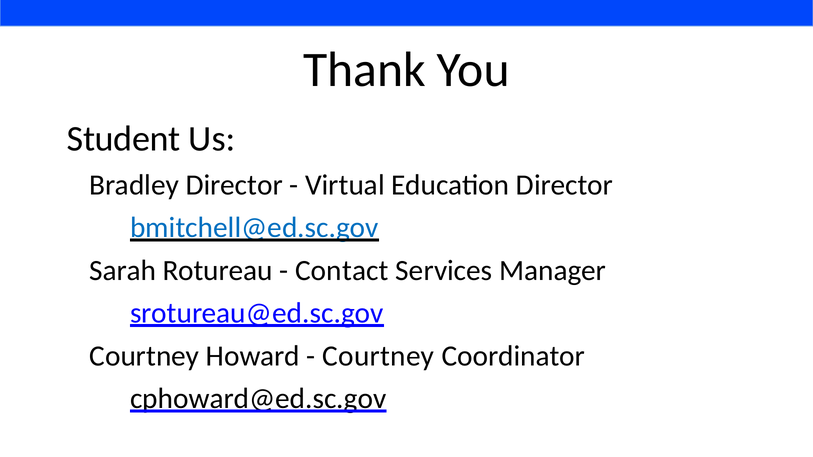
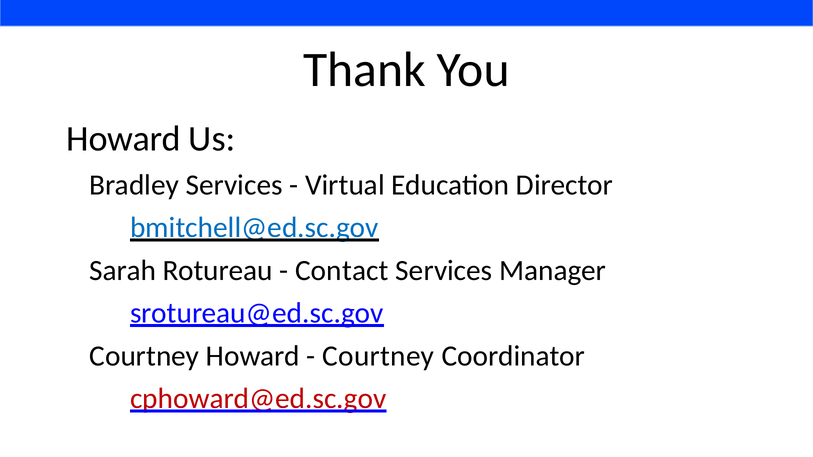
Student: Student -> Howard (124, 139)
Bradley Director: Director -> Services (234, 185)
cphoward@ed.sc.gov colour: black -> red (258, 399)
